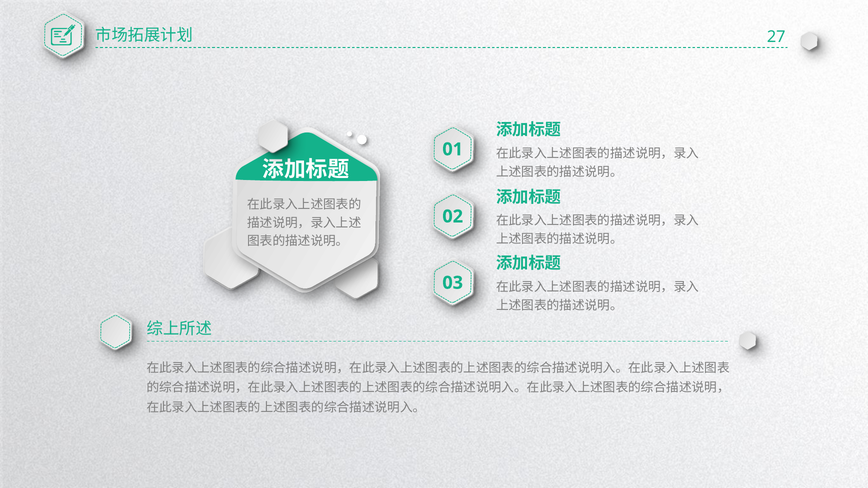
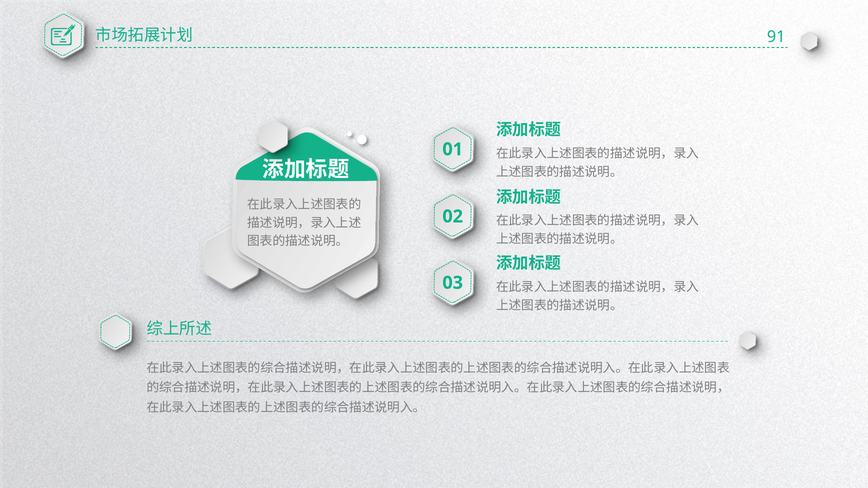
27: 27 -> 91 (776, 37)
